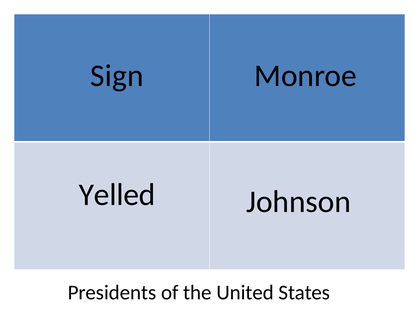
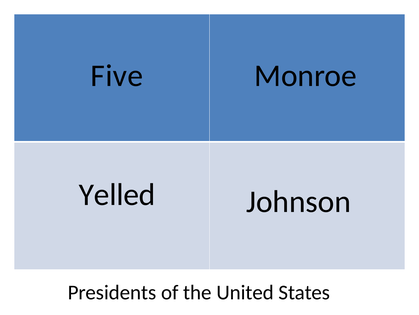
Sign: Sign -> Five (117, 75)
